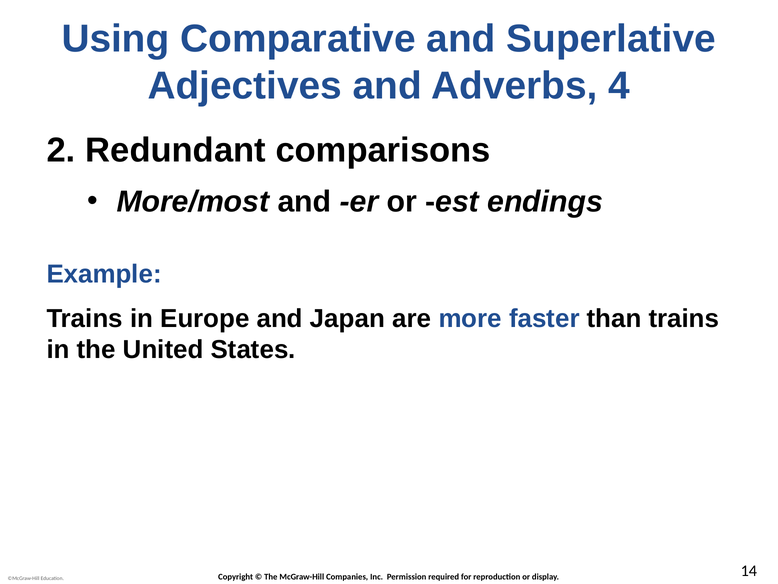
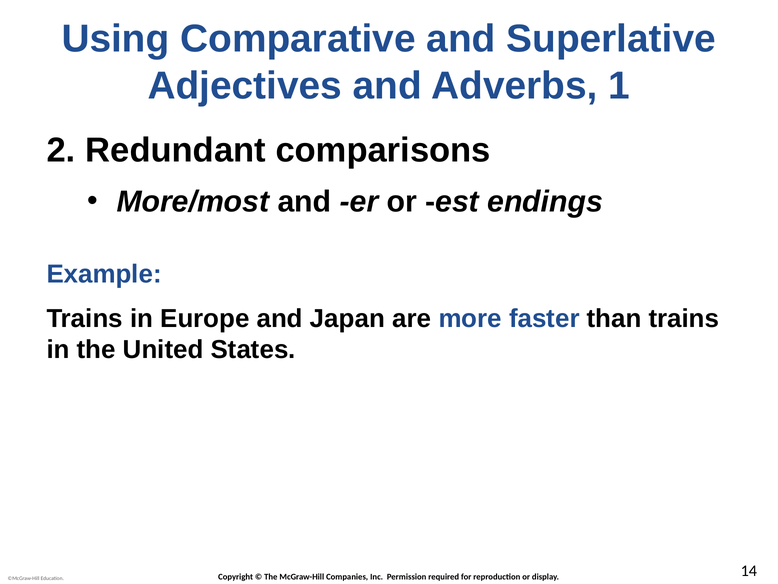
4: 4 -> 1 (619, 86)
